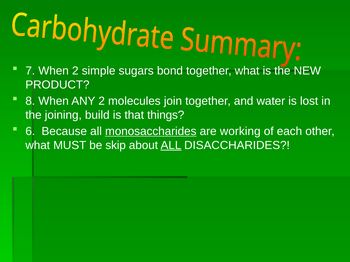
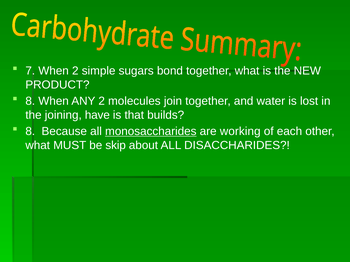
build: build -> have (97, 115)
things: things -> builds (166, 115)
6: 6 -> 8 (30, 131)
ALL underline: present -> none (171, 145)
